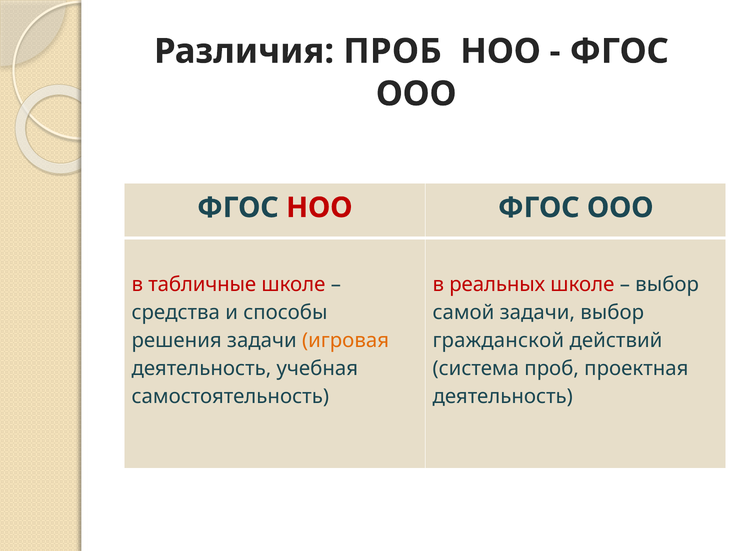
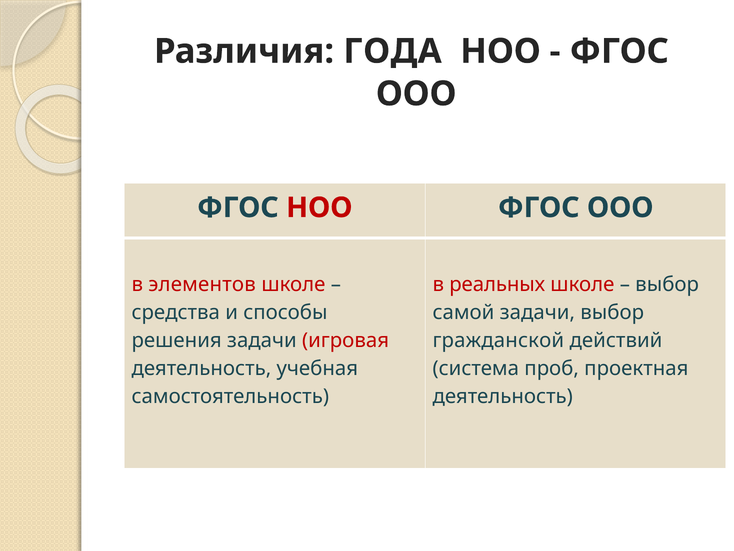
Различия ПРОБ: ПРОБ -> ГОДА (393, 51)
табличные: табличные -> элементов (202, 284)
игровая colour: orange -> red (346, 340)
